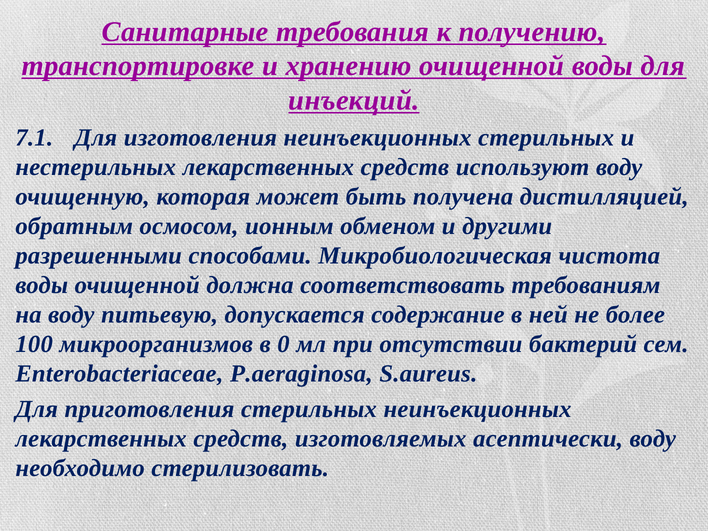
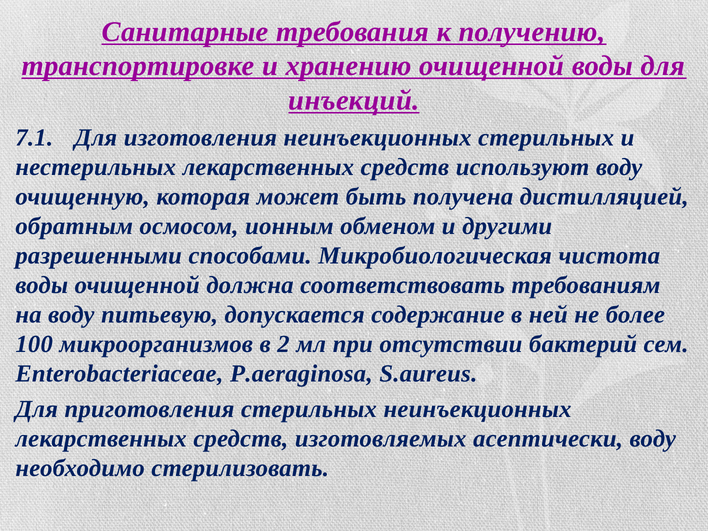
0: 0 -> 2 (283, 344)
